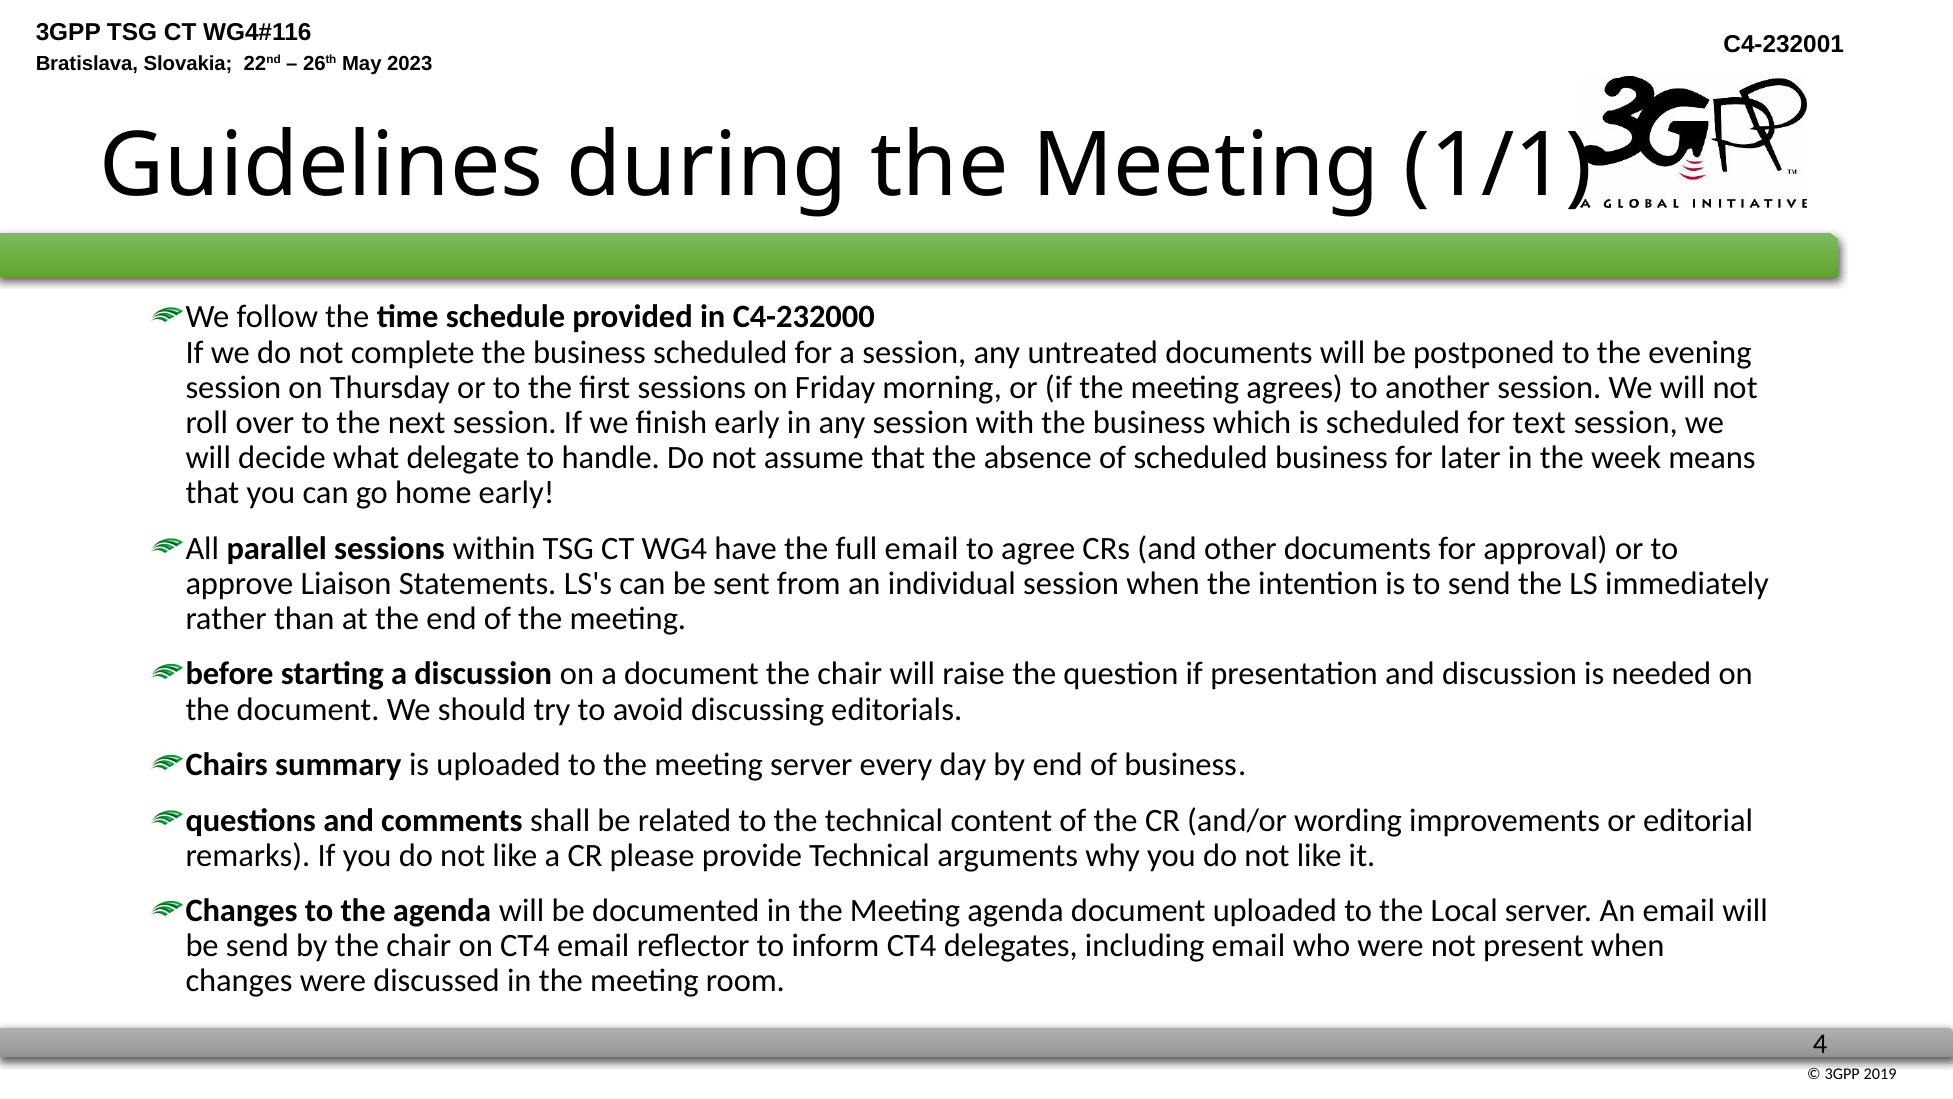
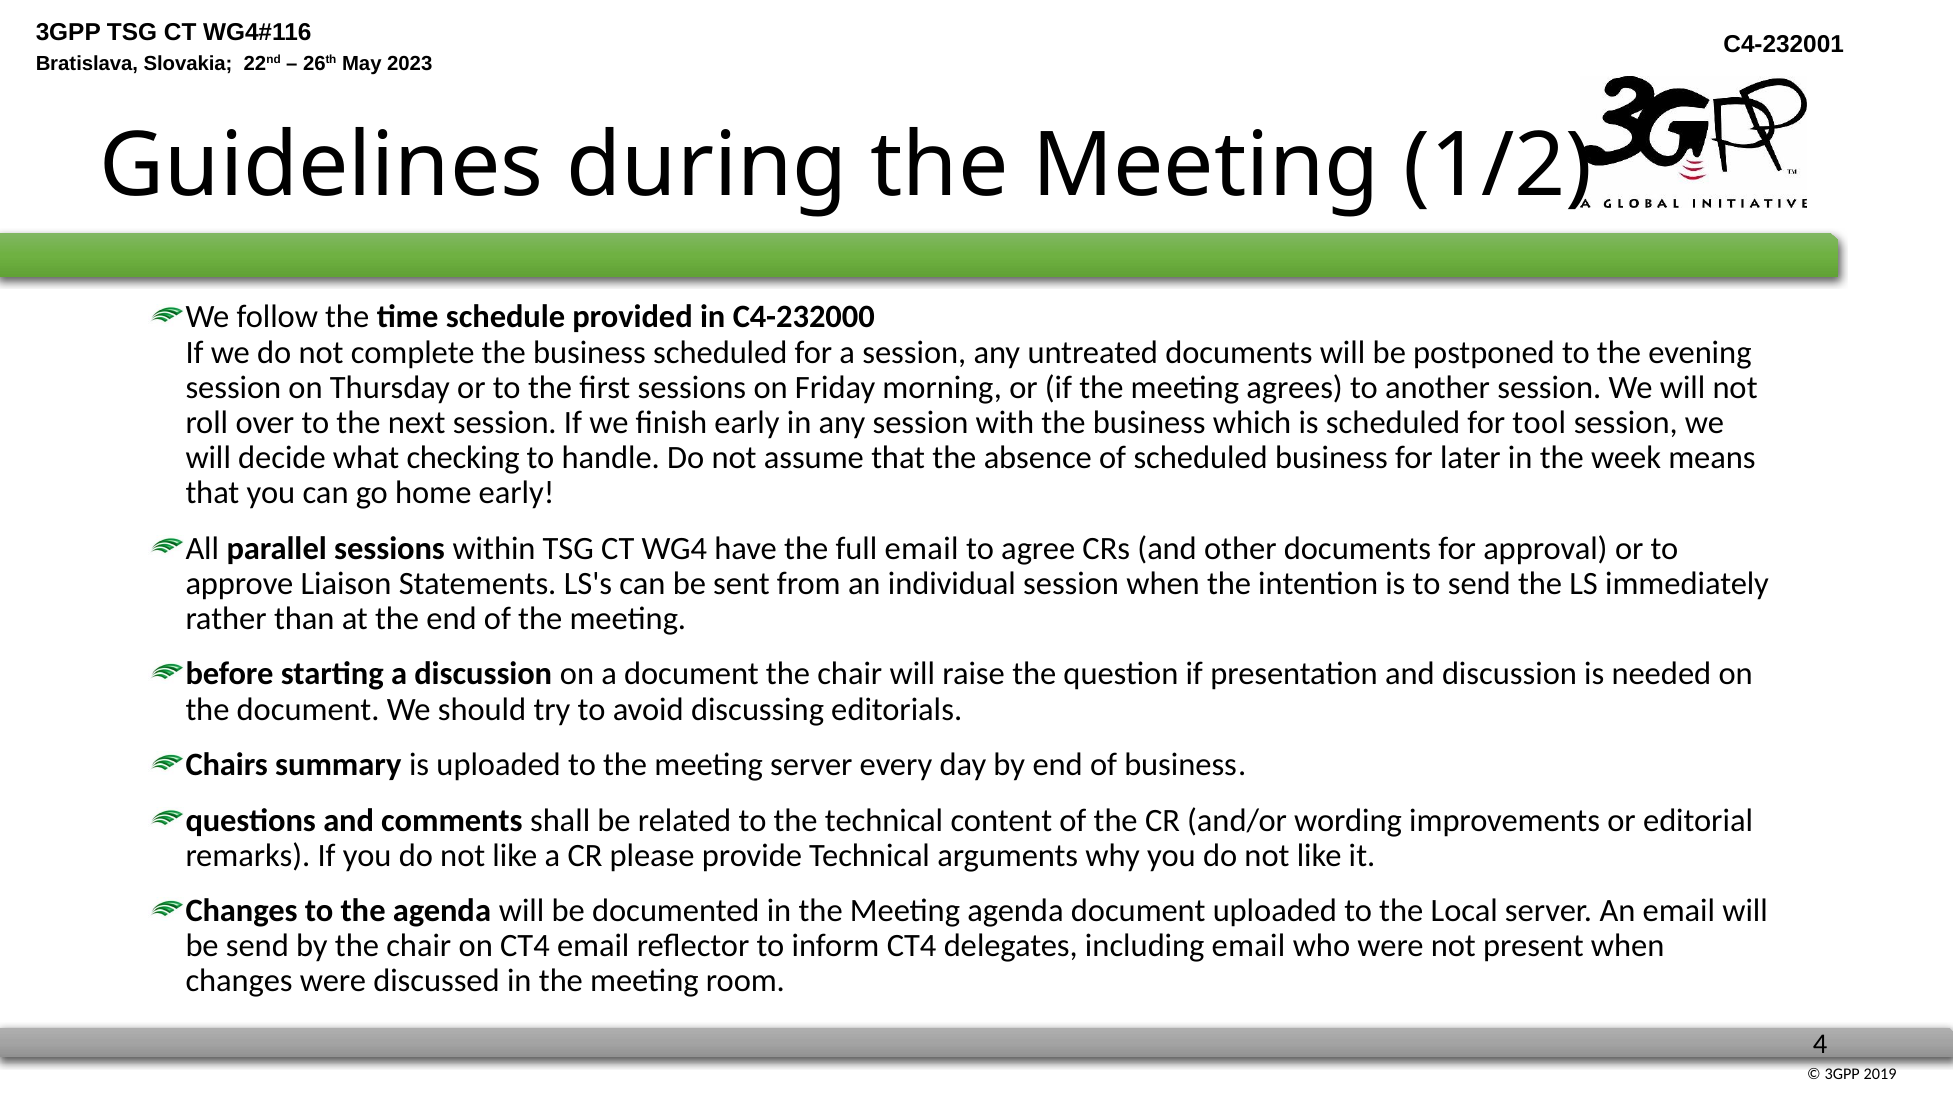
1/1: 1/1 -> 1/2 (1498, 166)
text: text -> tool (1539, 422)
delegate: delegate -> checking (463, 458)
